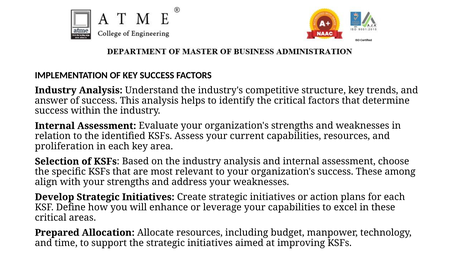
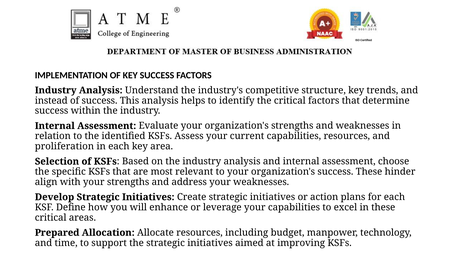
answer: answer -> instead (51, 101)
among: among -> hinder (400, 172)
